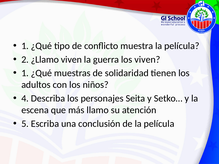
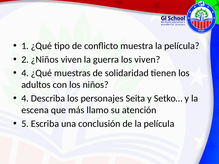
¿Llamo: ¿Llamo -> ¿Niños (45, 60)
1: 1 -> 4 (25, 73)
